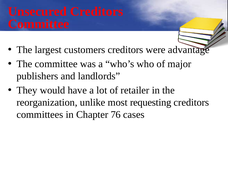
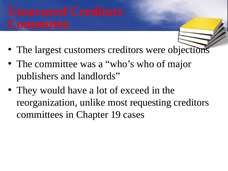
advantage: advantage -> objections (189, 50)
retailer: retailer -> exceed (135, 90)
76: 76 -> 19 (116, 115)
